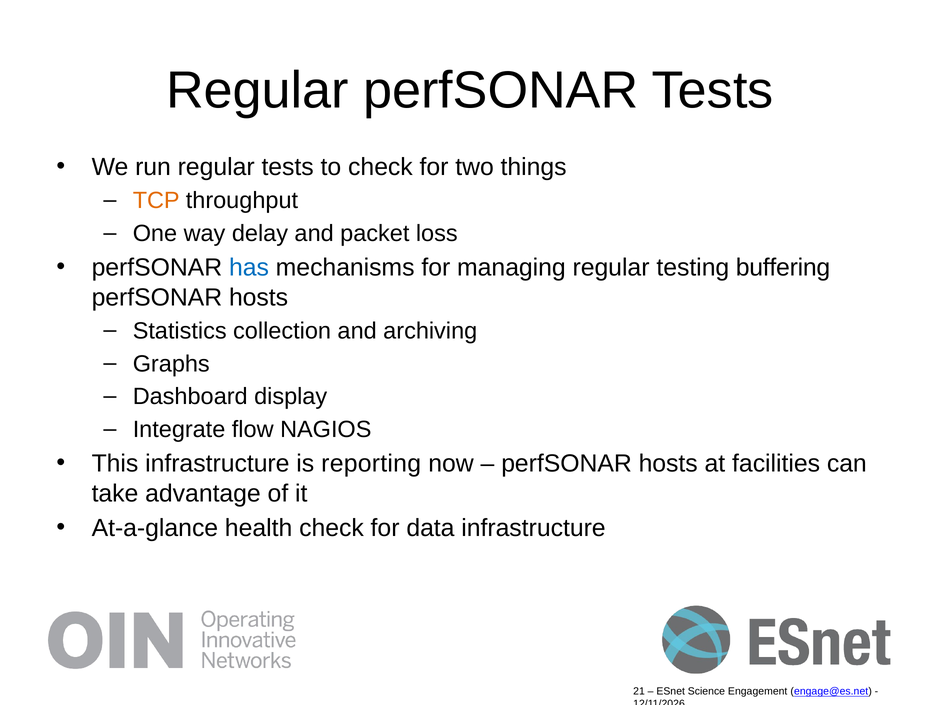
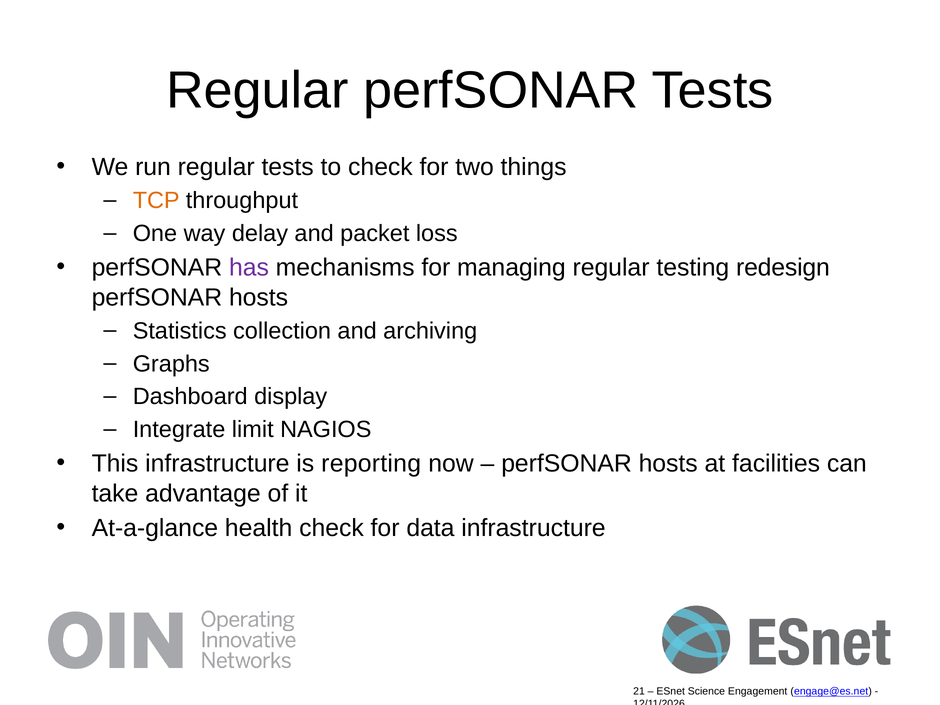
has colour: blue -> purple (249, 268)
buffering: buffering -> redesign (783, 268)
flow: flow -> limit (253, 430)
